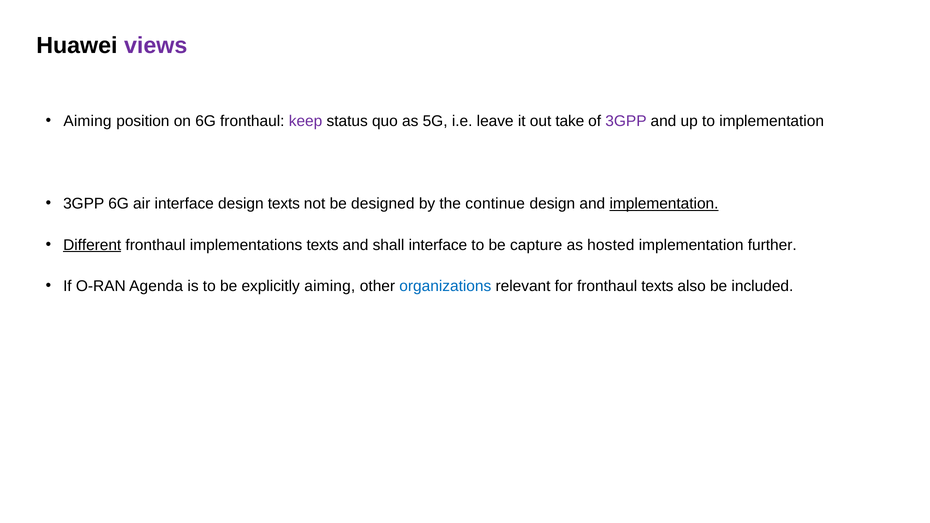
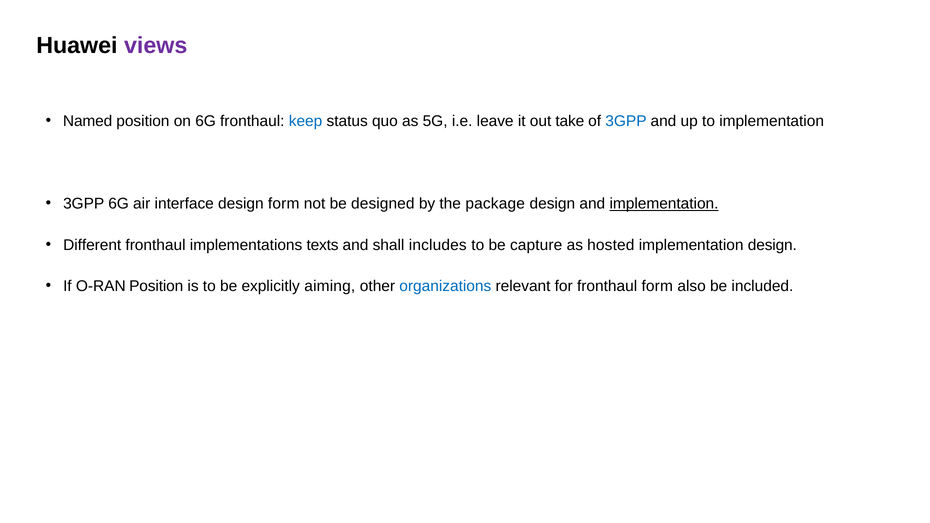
Aiming: Aiming -> Named (88, 121)
keep colour: purple -> blue (306, 121)
3GPP colour: purple -> blue (626, 121)
design texts: texts -> form (284, 204)
continue: continue -> package (495, 204)
Different underline: present -> none (92, 245)
shall interface: interface -> includes (438, 245)
implementation further: further -> design (772, 245)
O-RAN Agenda: Agenda -> Position (156, 286)
fronthaul texts: texts -> form (657, 286)
